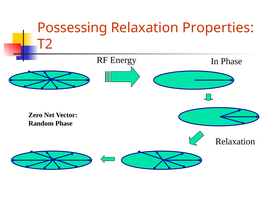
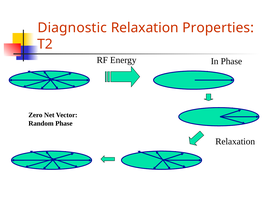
Possessing: Possessing -> Diagnostic (72, 28)
